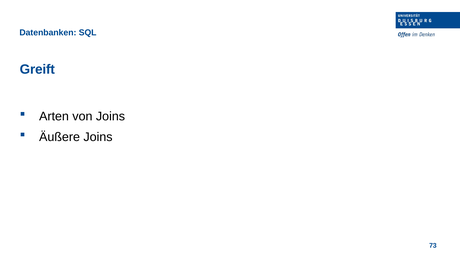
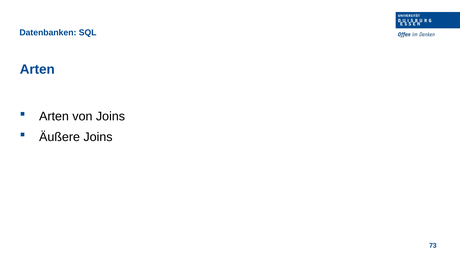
Greift: Greift -> Arten (37, 69)
